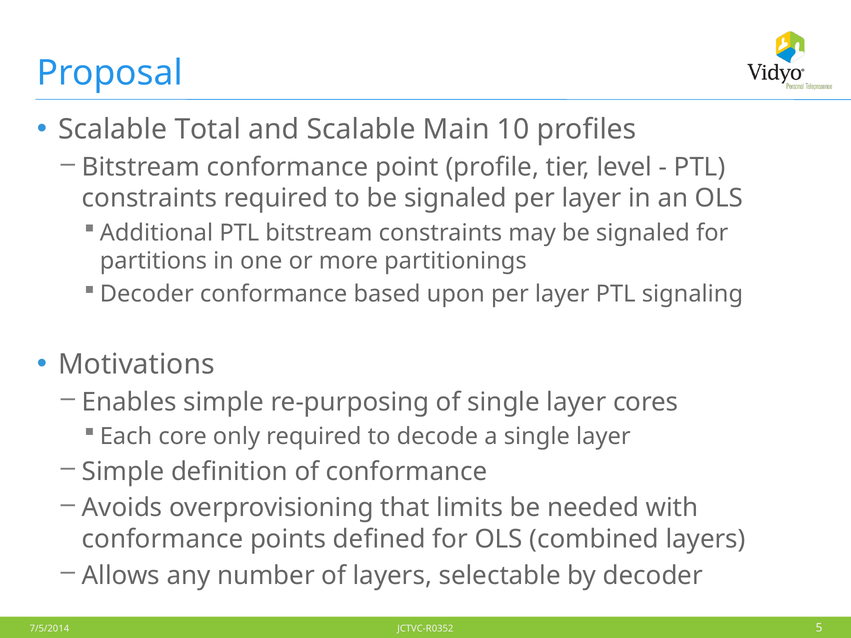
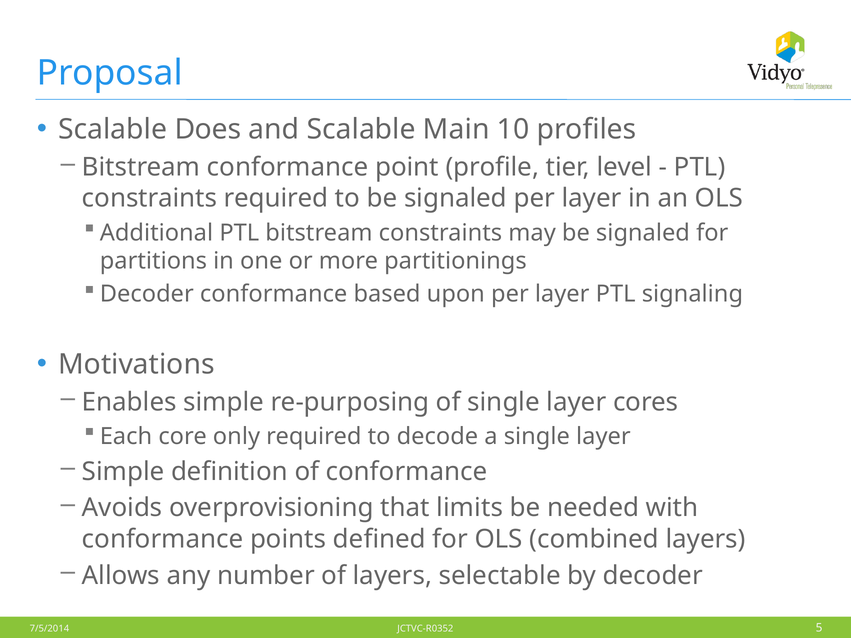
Total: Total -> Does (208, 130)
